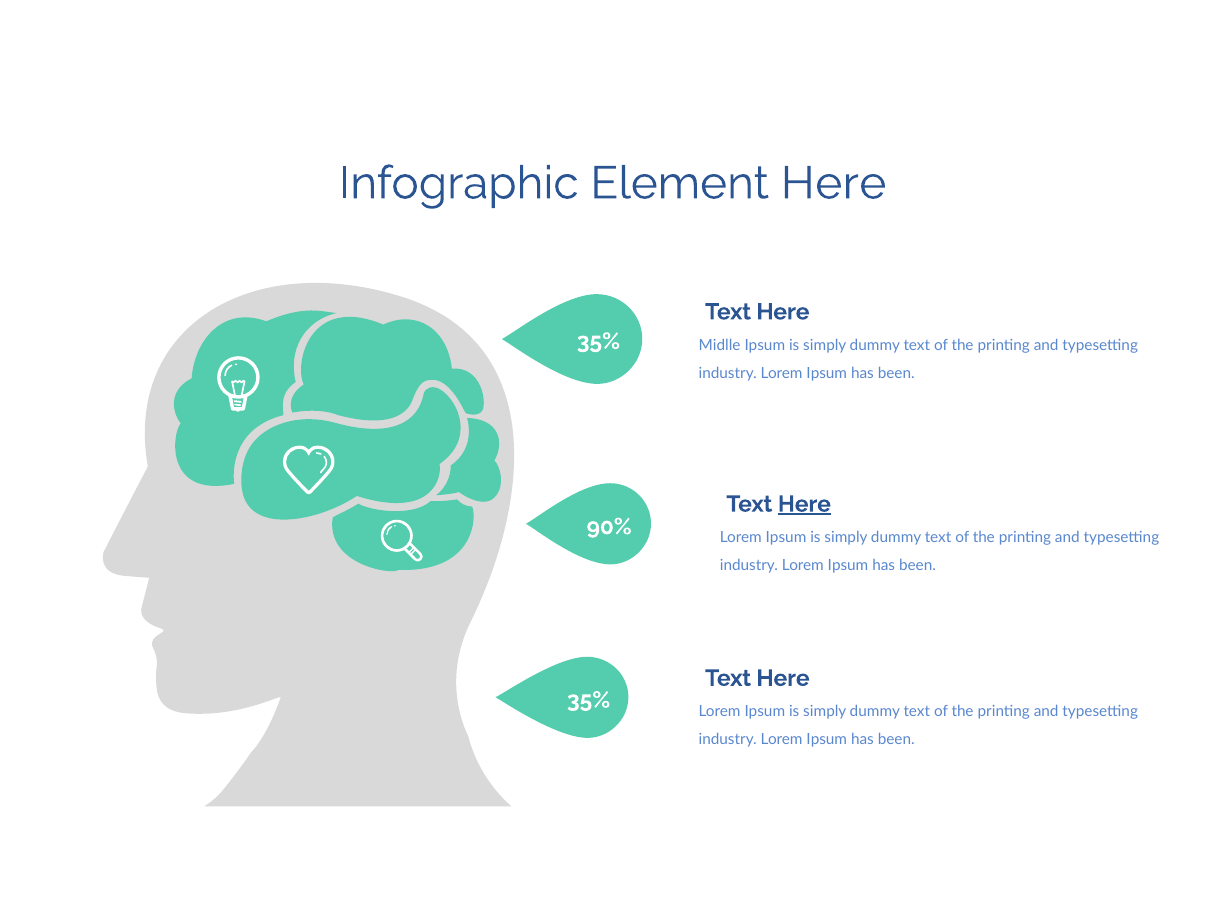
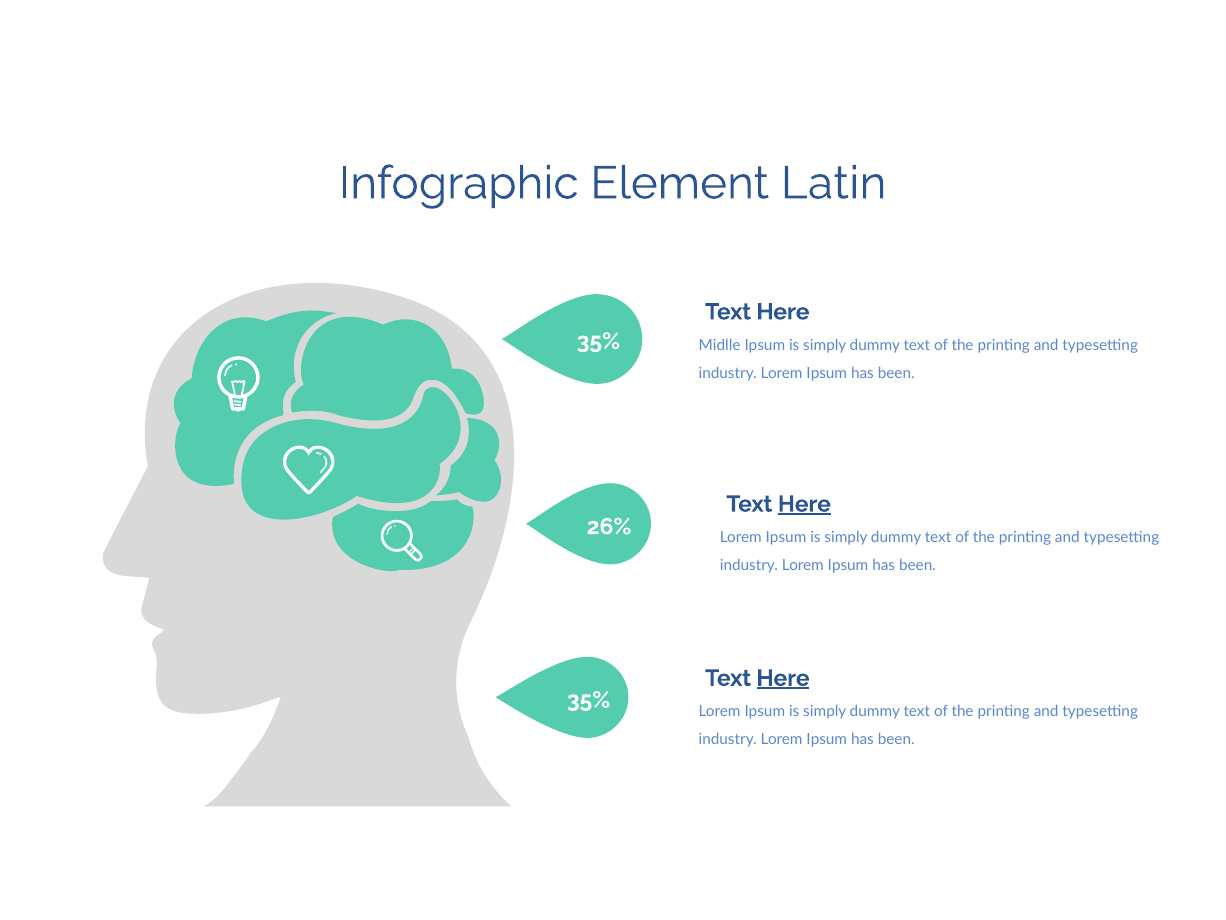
Element Here: Here -> Latin (834, 183)
90%: 90% -> 26% (609, 526)
Here underline: none -> present (783, 678)
